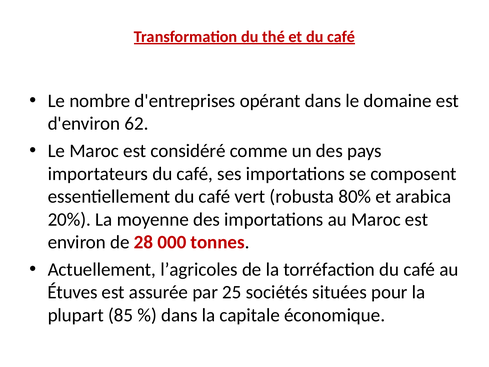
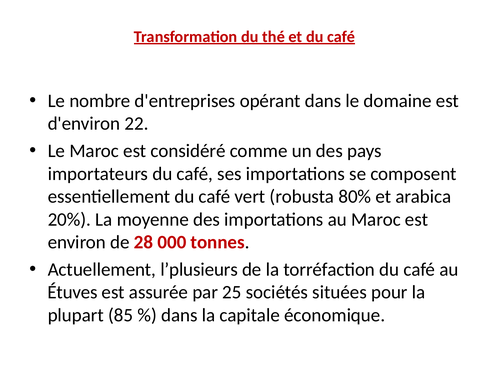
62: 62 -> 22 (136, 124)
l’agricoles: l’agricoles -> l’plusieurs (199, 269)
